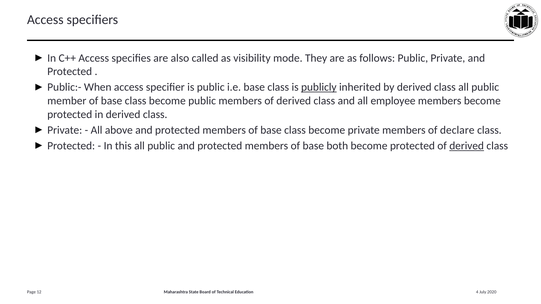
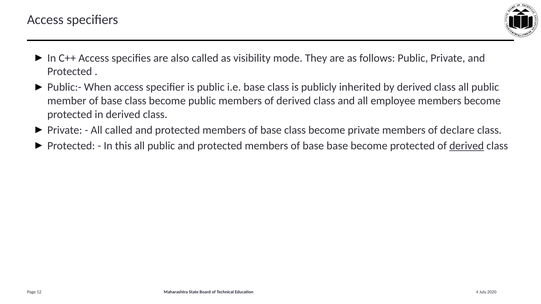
publicly underline: present -> none (319, 87)
All above: above -> called (119, 130)
base both: both -> base (337, 146)
